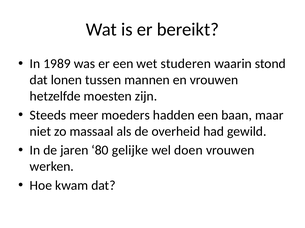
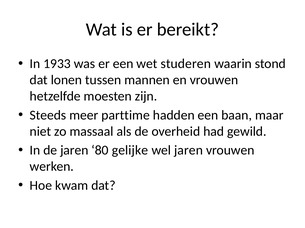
1989: 1989 -> 1933 (57, 64)
moeders: moeders -> parttime (126, 116)
wel doen: doen -> jaren (188, 151)
